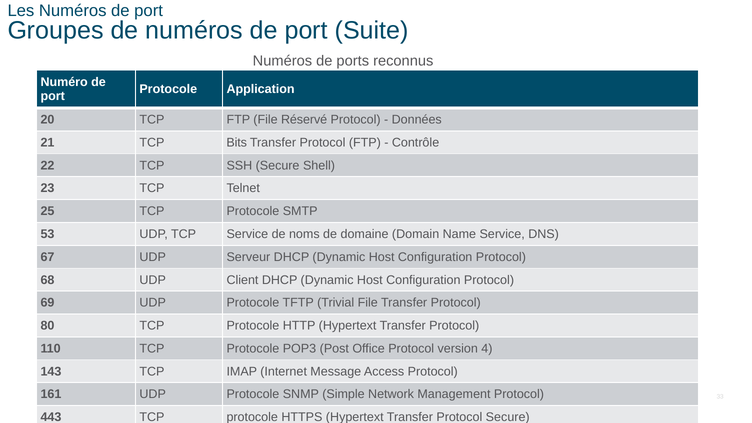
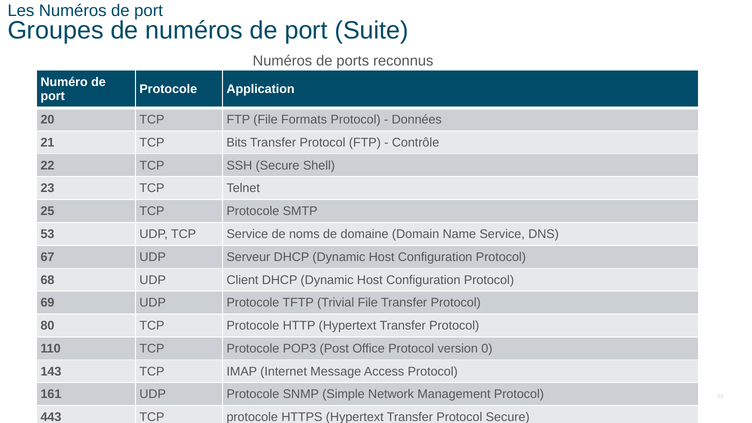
Réservé: Réservé -> Formats (304, 120)
4: 4 -> 0 (487, 349)
